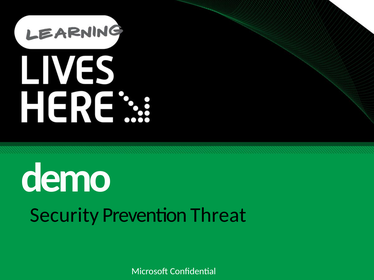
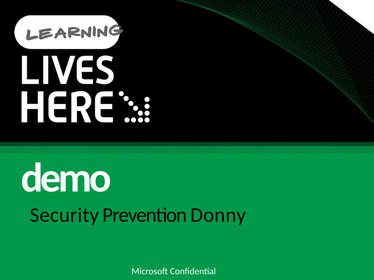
Threat: Threat -> Donny (218, 215)
